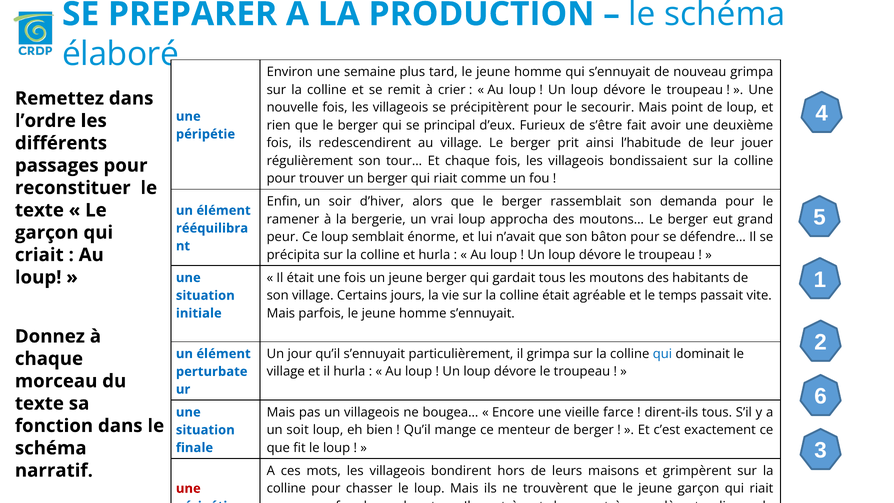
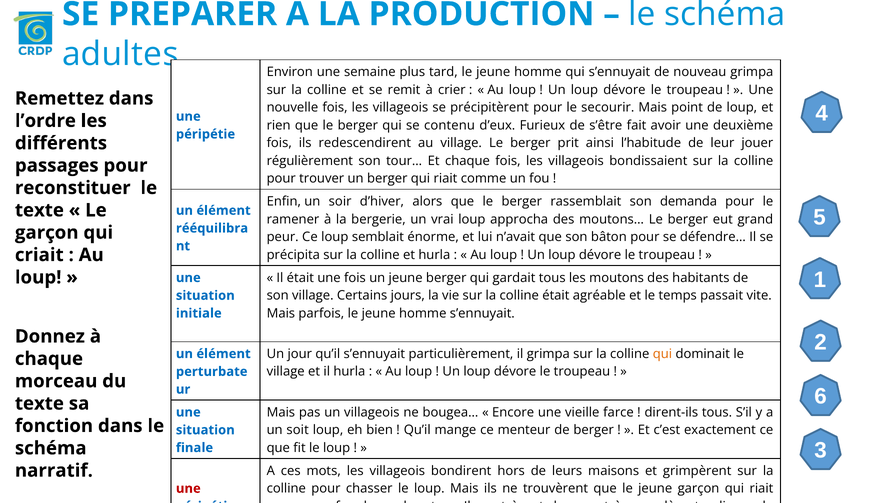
élaboré: élaboré -> adultes (120, 54)
principal: principal -> contenu (449, 125)
qui colour: blue -> orange (662, 354)
